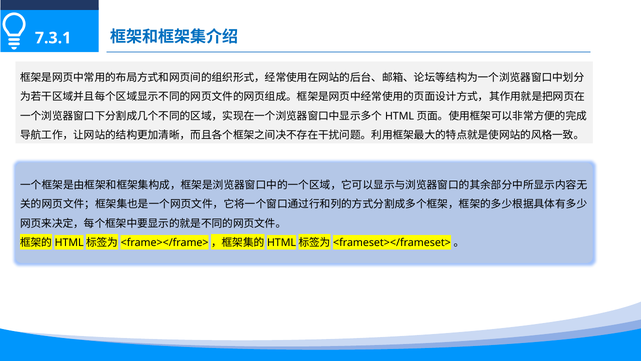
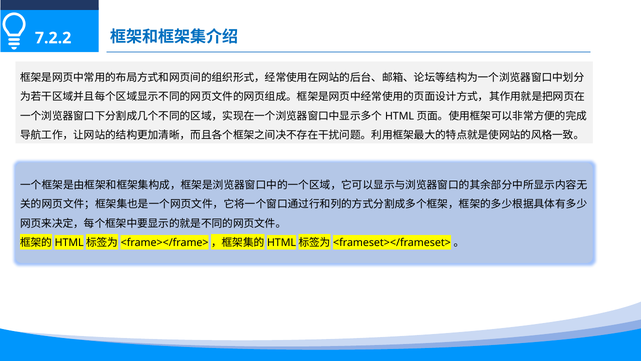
7.3.1: 7.3.1 -> 7.2.2 (53, 38)
